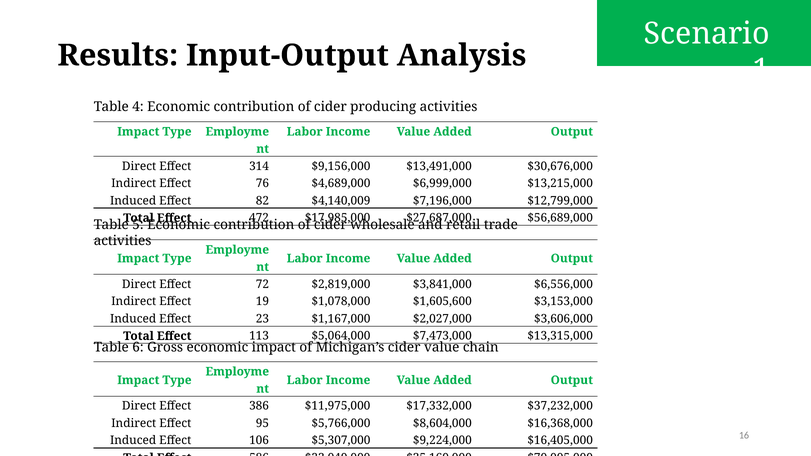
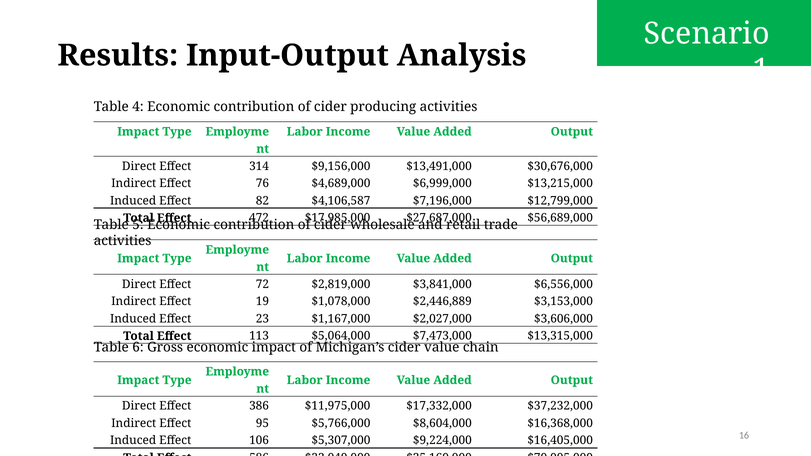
$4,140,009: $4,140,009 -> $4,106,587 (341, 201)
$1,605,600: $1,605,600 -> $2,446,889 (442, 302)
